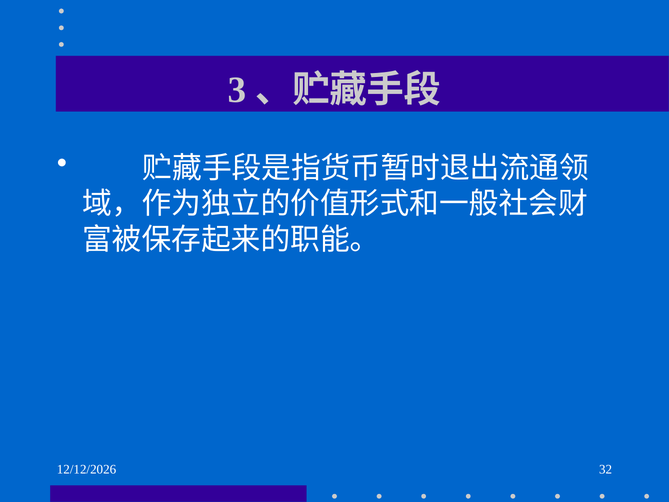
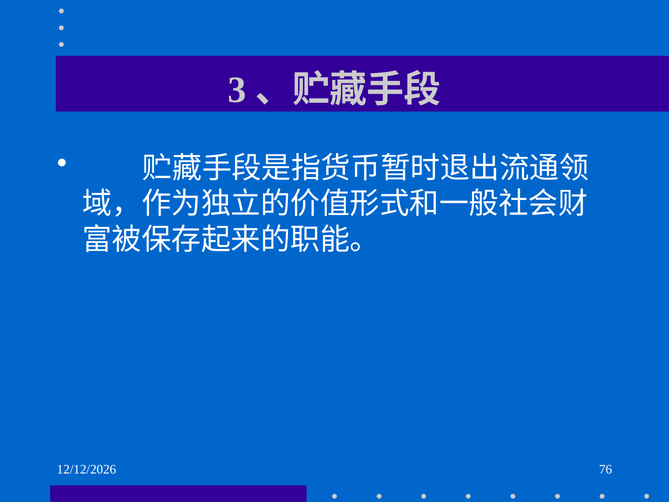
32: 32 -> 76 (606, 469)
